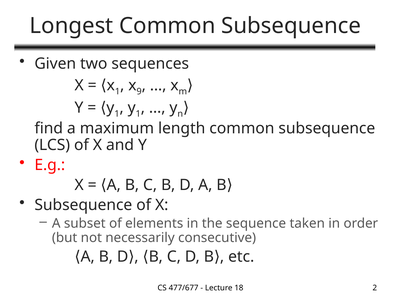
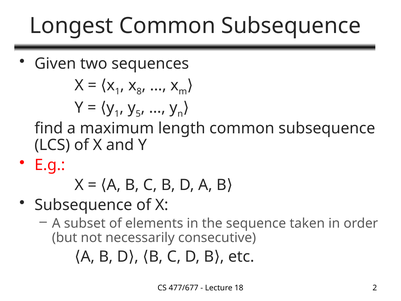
9: 9 -> 8 (139, 91)
y 1: 1 -> 5 (138, 114)
